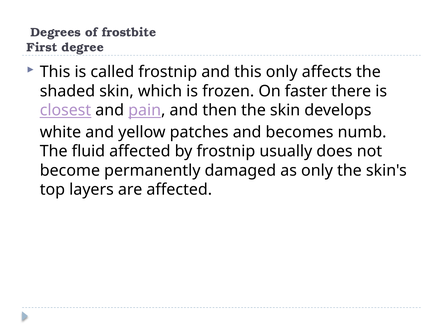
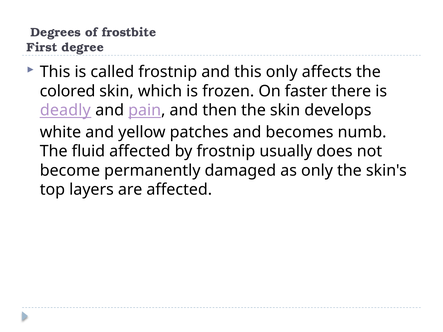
shaded: shaded -> colored (68, 91)
closest: closest -> deadly (65, 110)
